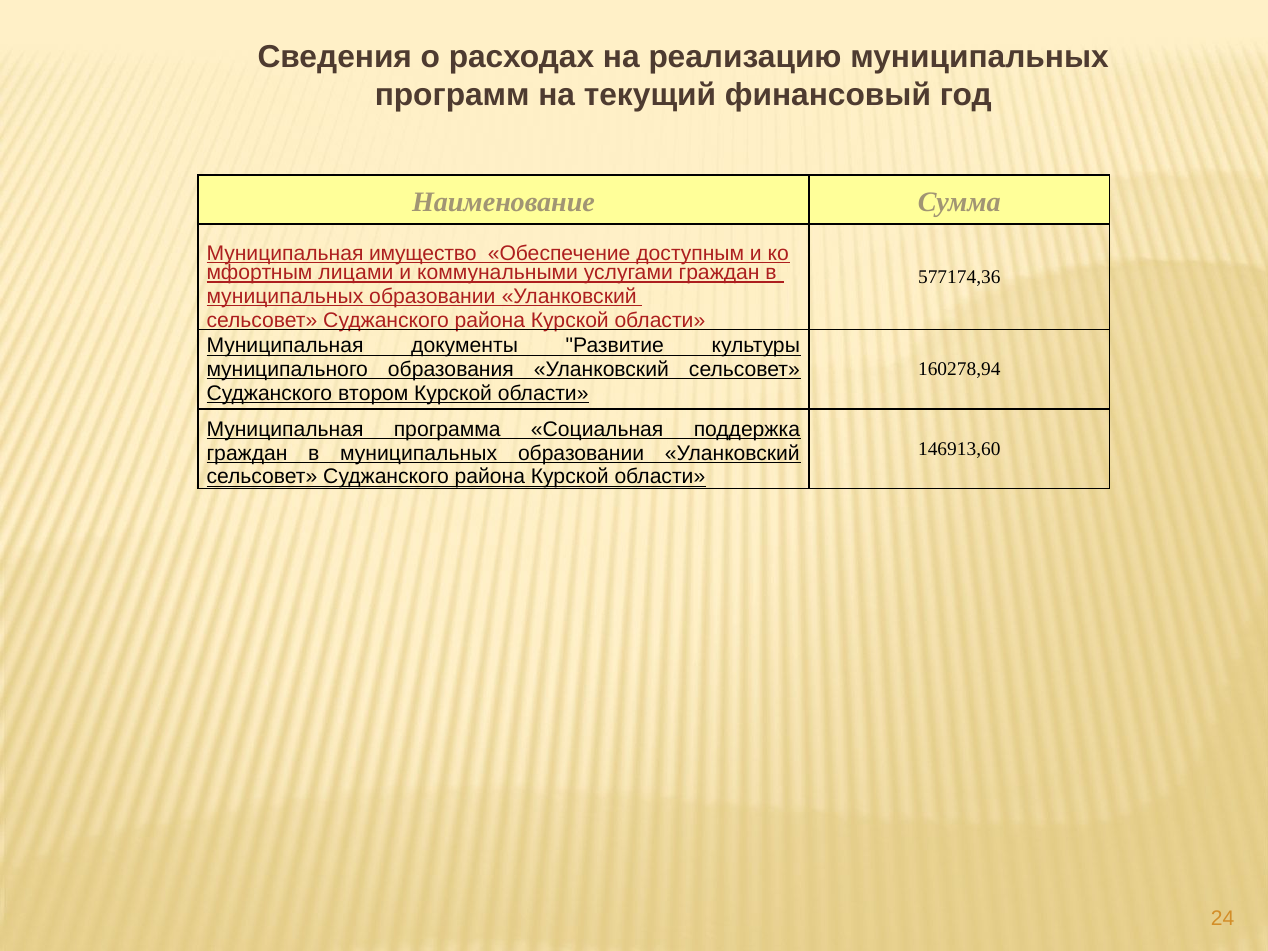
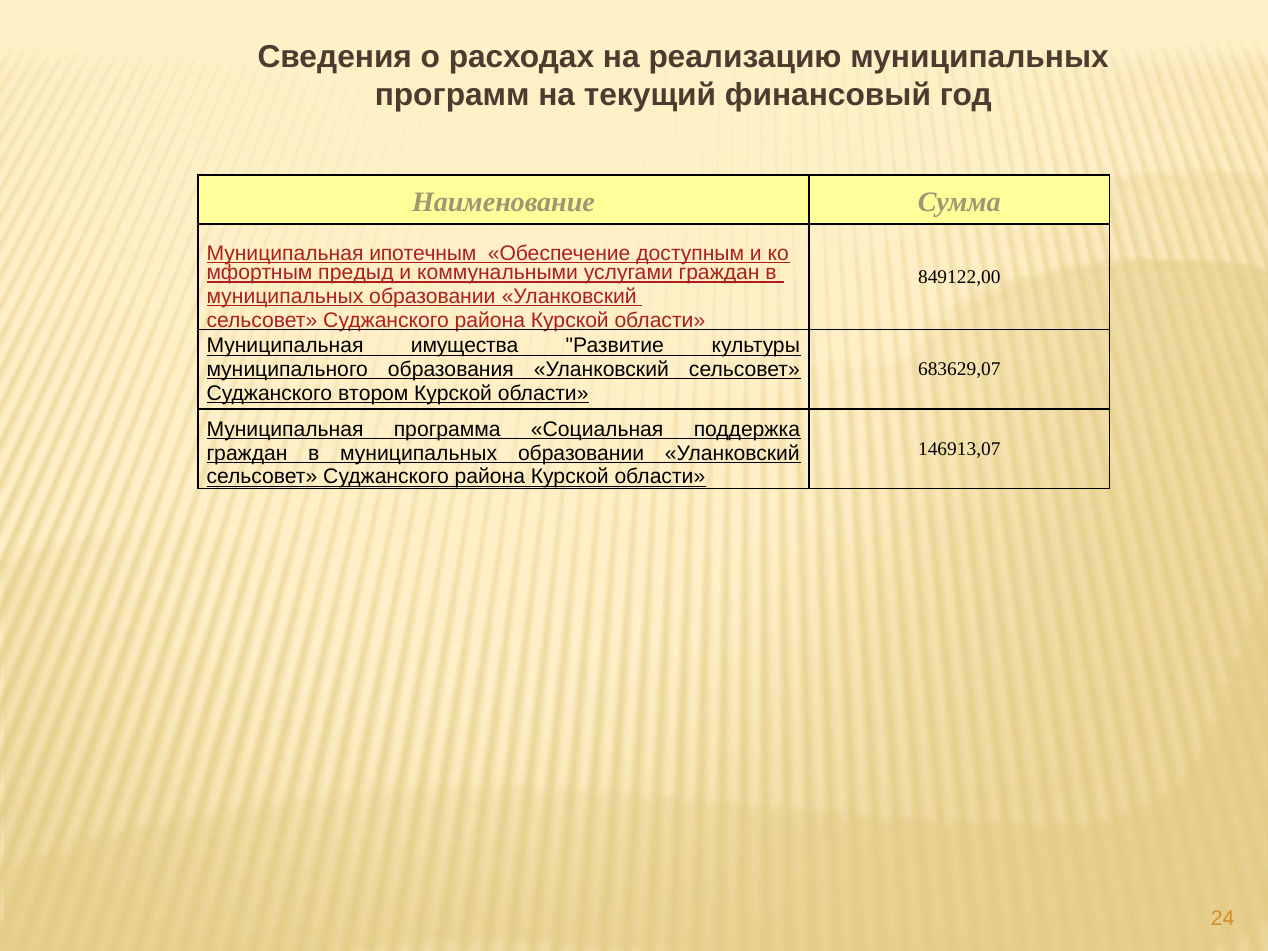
имущество: имущество -> ипотечным (423, 254)
лицами: лицами -> предыд (356, 273)
577174,36: 577174,36 -> 849122,00 (959, 277)
документы: документы -> имущества (465, 346)
160278,94: 160278,94 -> 683629,07 (959, 369)
146913,60: 146913,60 -> 146913,07 (959, 449)
